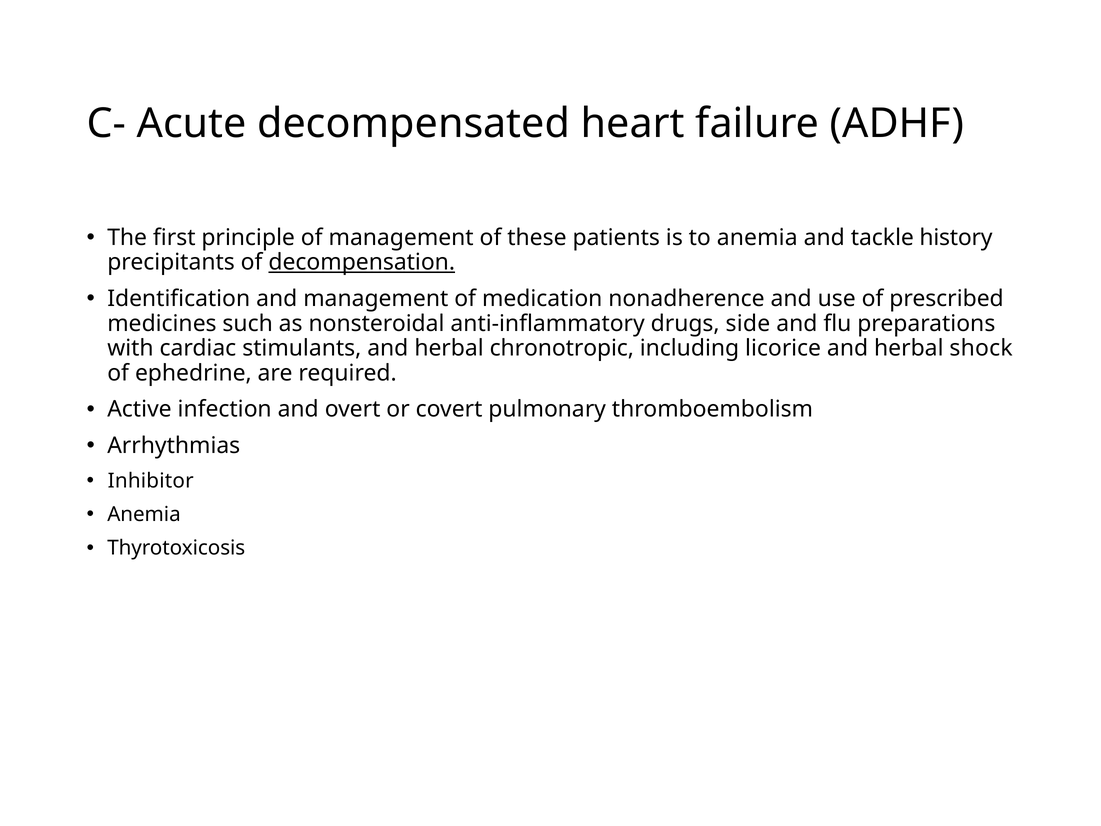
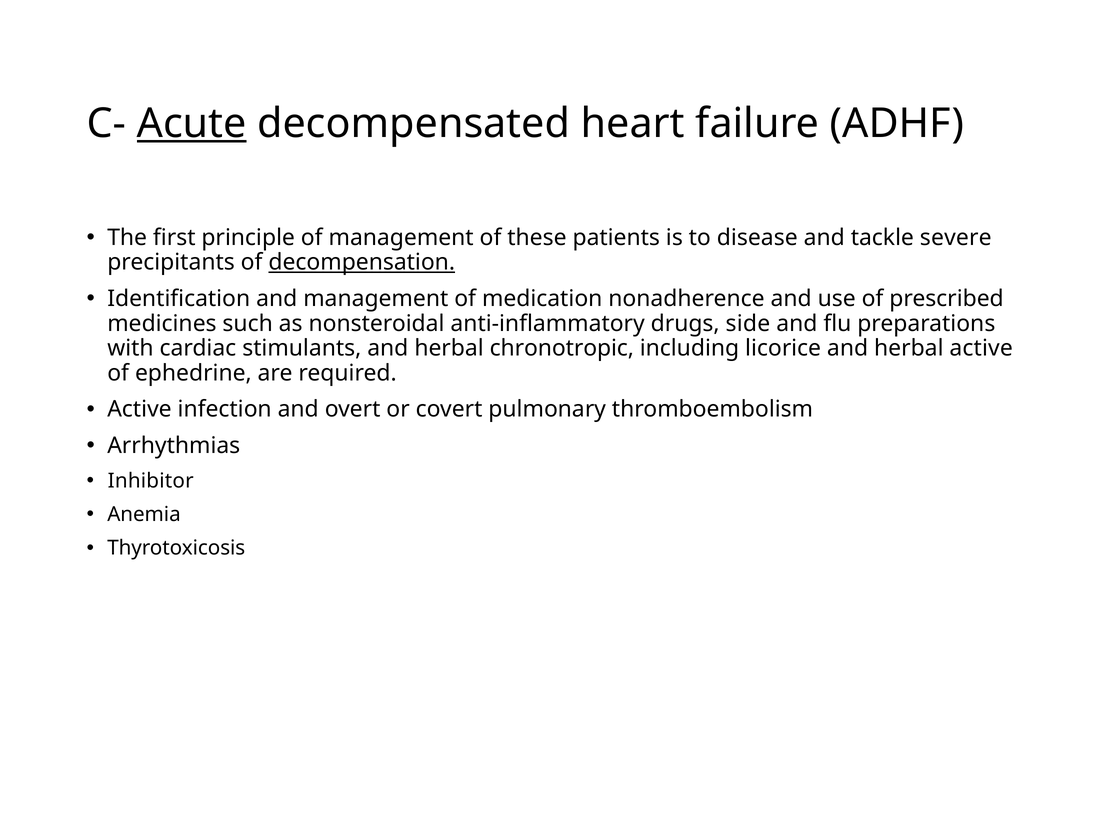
Acute underline: none -> present (192, 123)
to anemia: anemia -> disease (757, 238)
history: history -> severe (956, 238)
herbal shock: shock -> active (981, 348)
